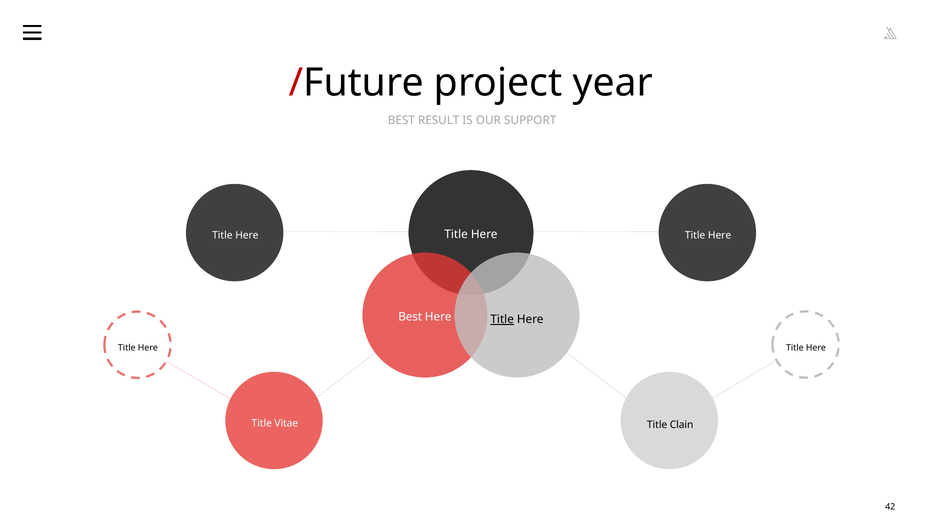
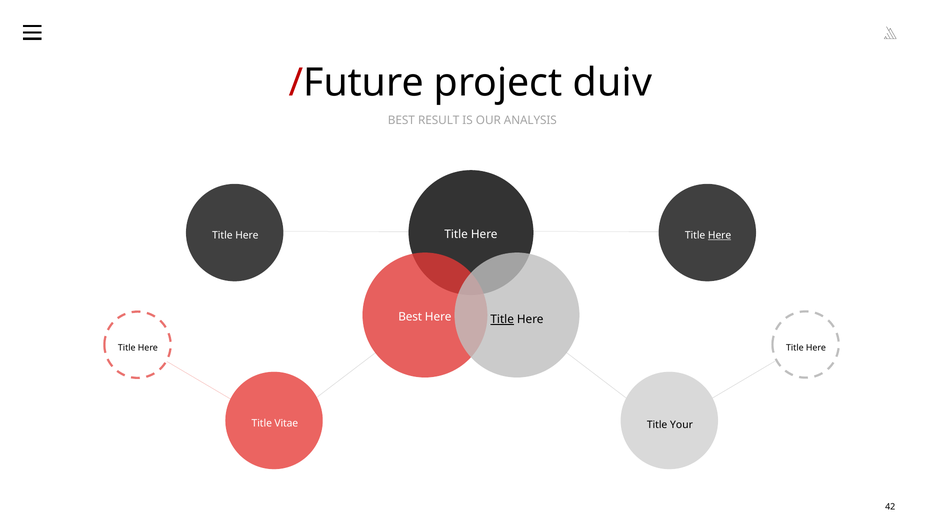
year: year -> duiv (613, 83)
SUPPORT: SUPPORT -> ANALYSIS (530, 120)
Here underline: none -> present (720, 235)
Clain: Clain -> Your (682, 425)
